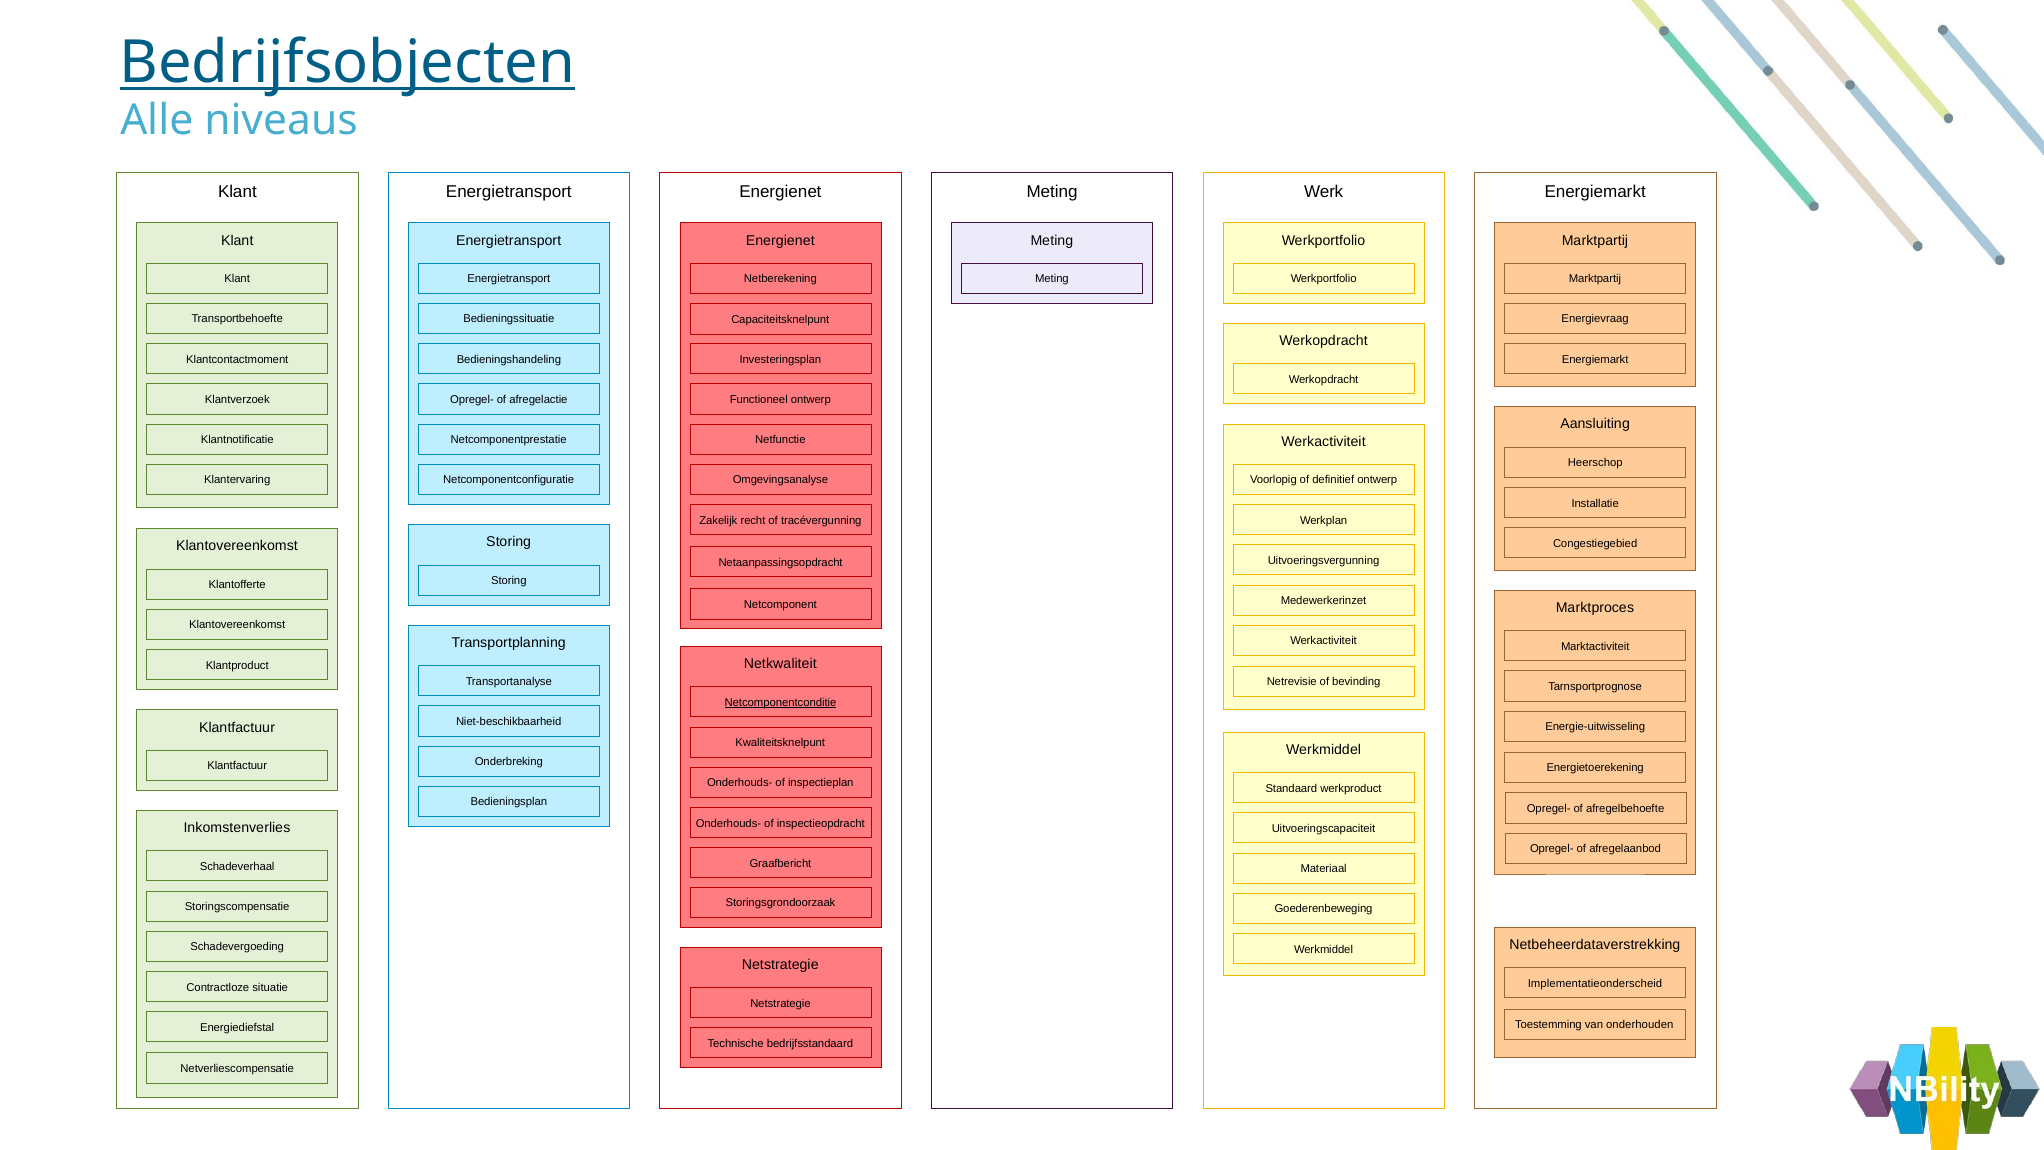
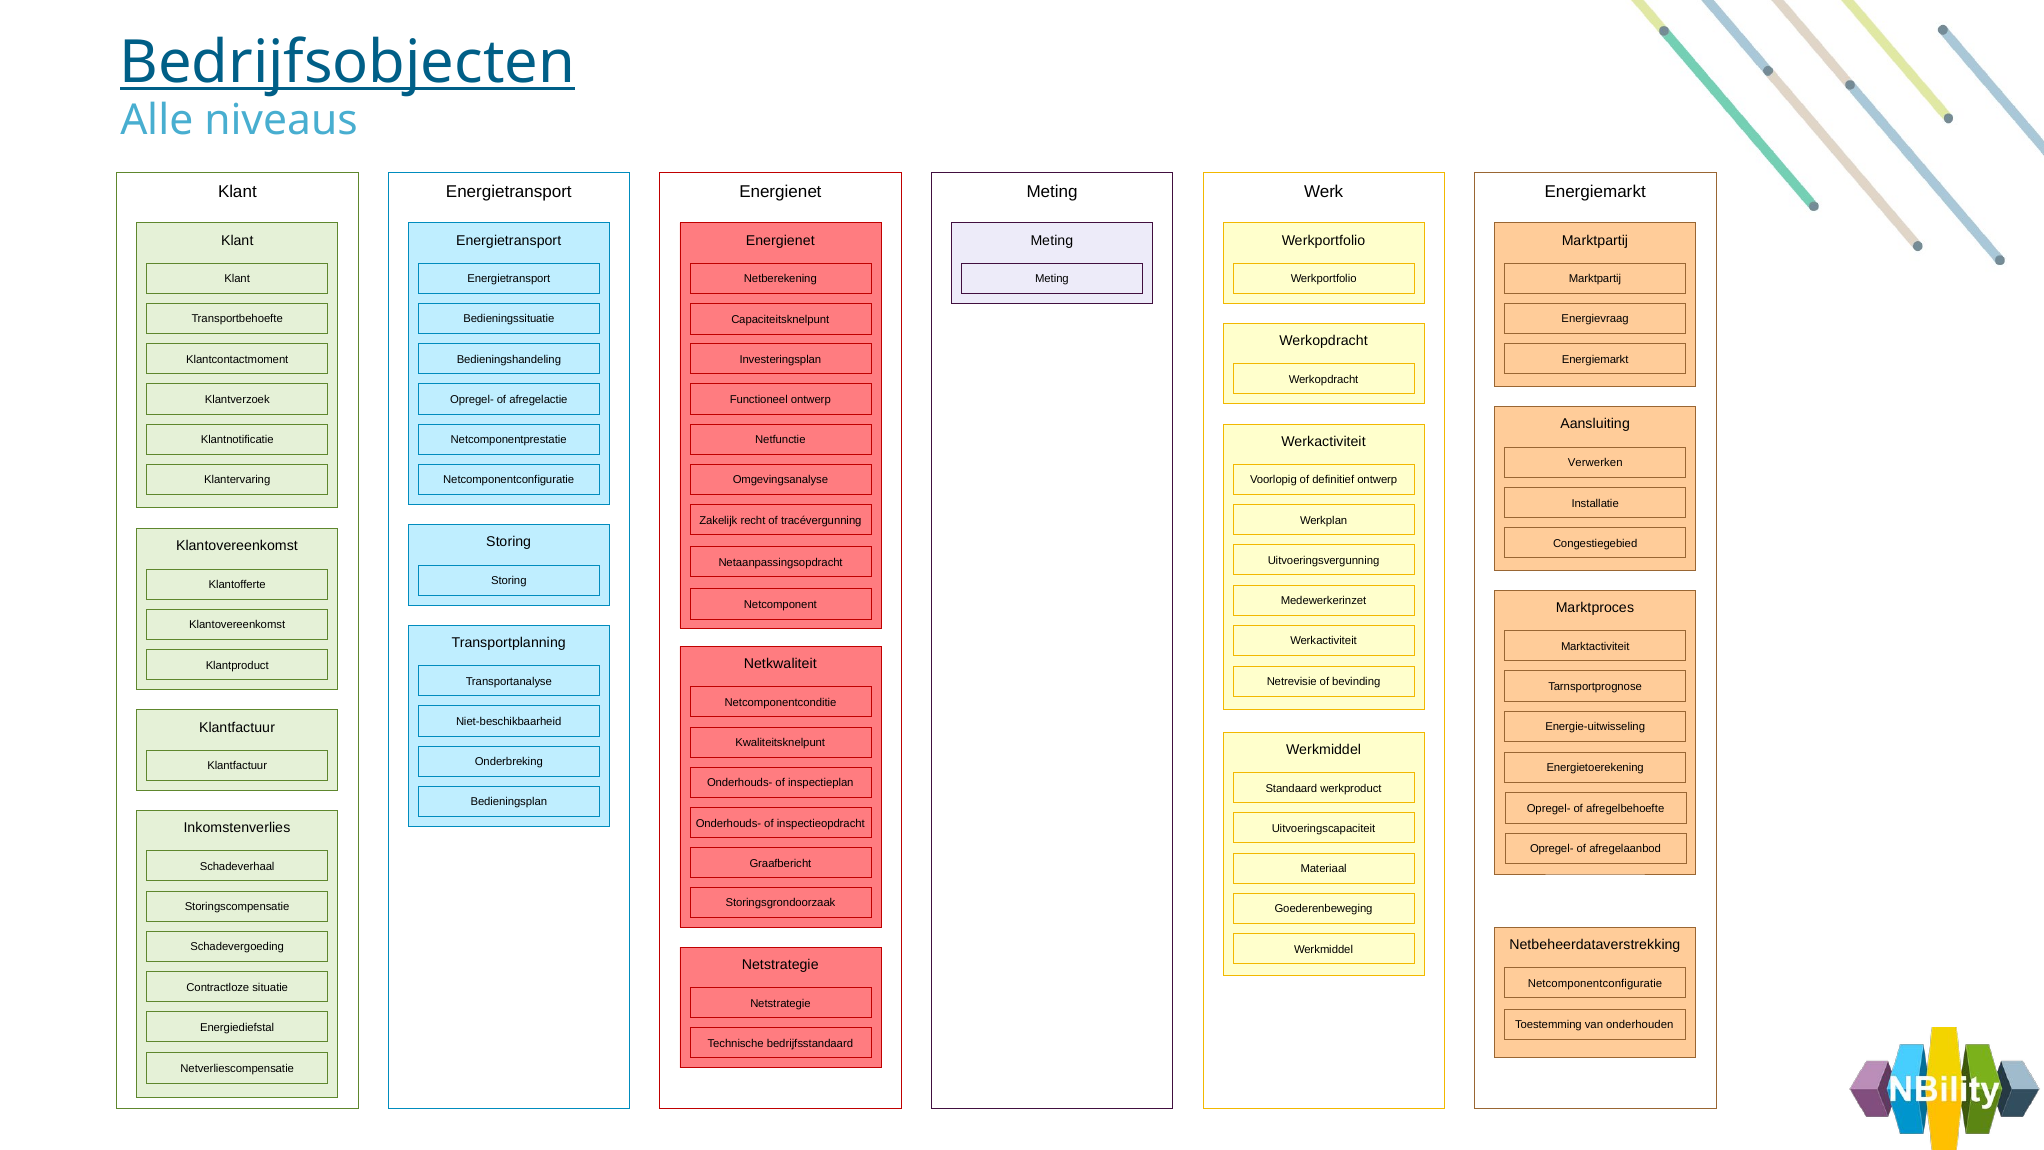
Heerschop: Heerschop -> Verwerken (1595, 463)
Netcomponentconditie underline: present -> none (780, 702)
Implementatieonderscheid: Implementatieonderscheid -> Netcomponentconfiguratie (1595, 983)
